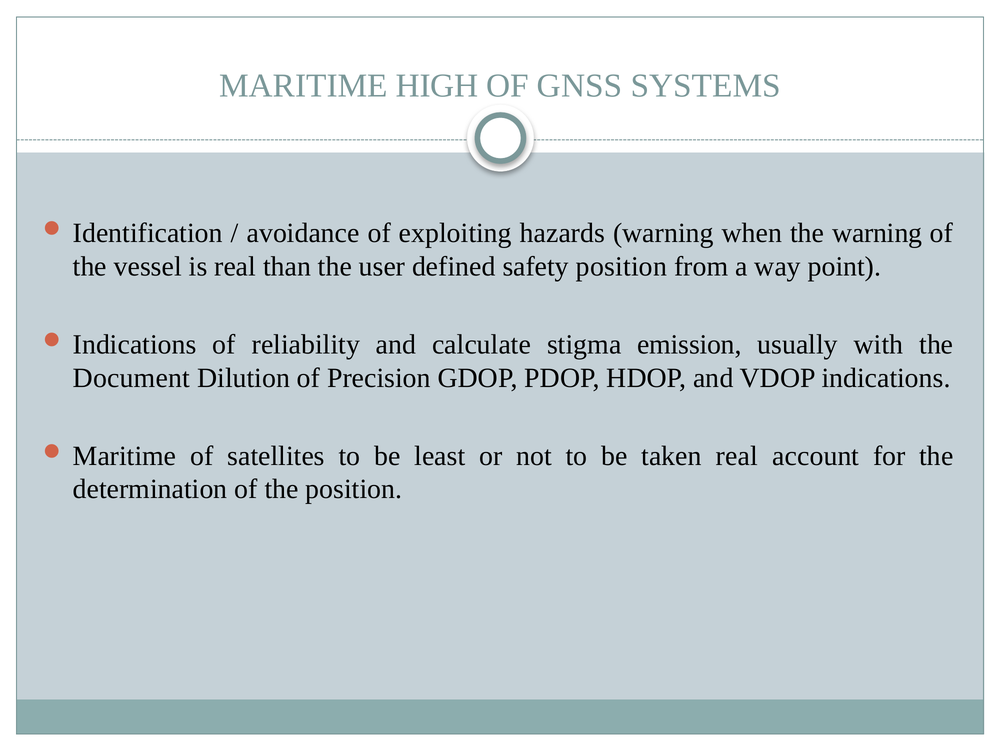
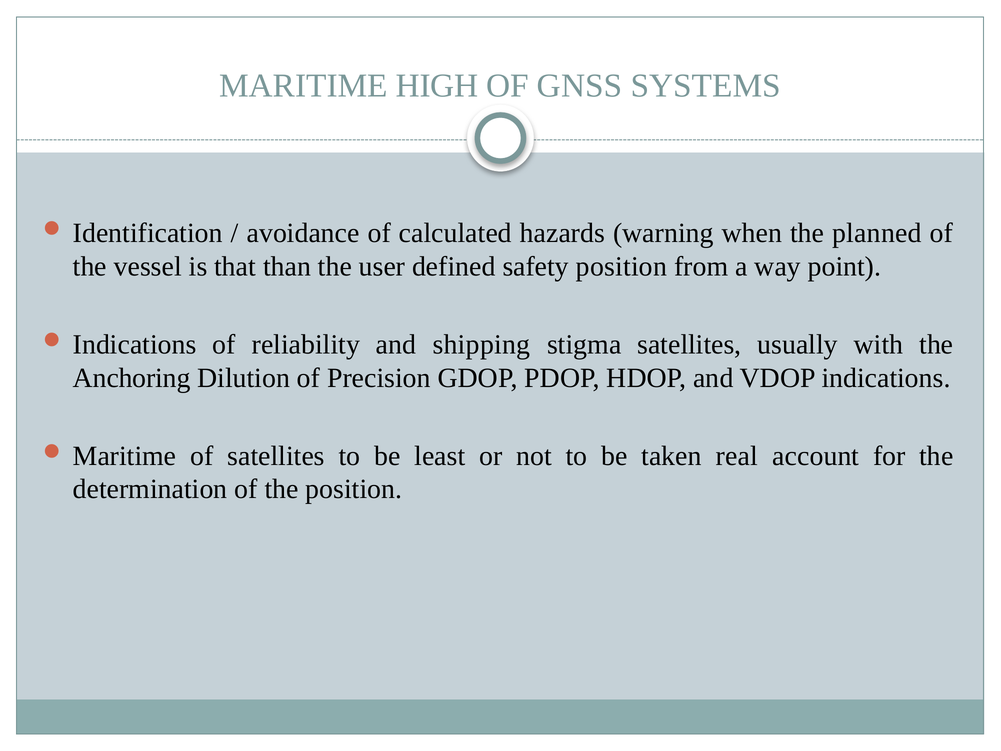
exploiting: exploiting -> calculated (455, 233)
the warning: warning -> planned (877, 233)
is real: real -> that (235, 266)
calculate: calculate -> shipping (481, 344)
stigma emission: emission -> satellites (689, 344)
Document: Document -> Anchoring (132, 378)
